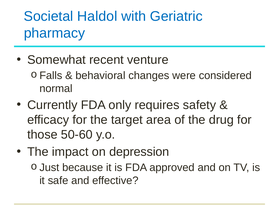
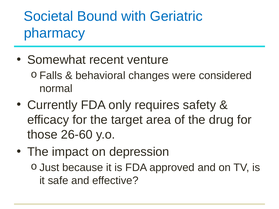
Haldol: Haldol -> Bound (97, 16)
50-60: 50-60 -> 26-60 (77, 135)
